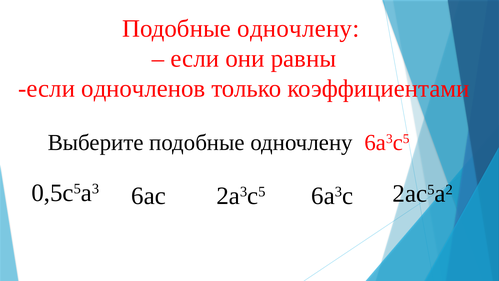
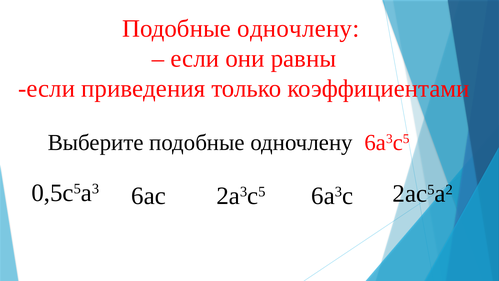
одночленов: одночленов -> приведения (143, 88)
